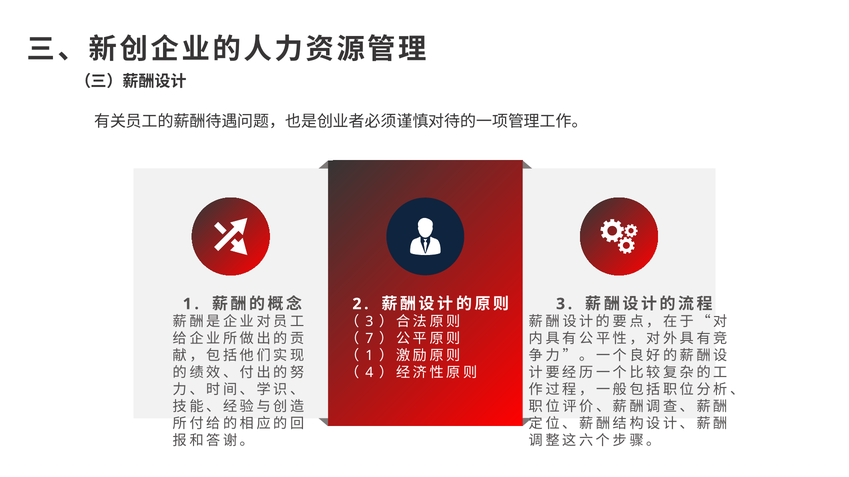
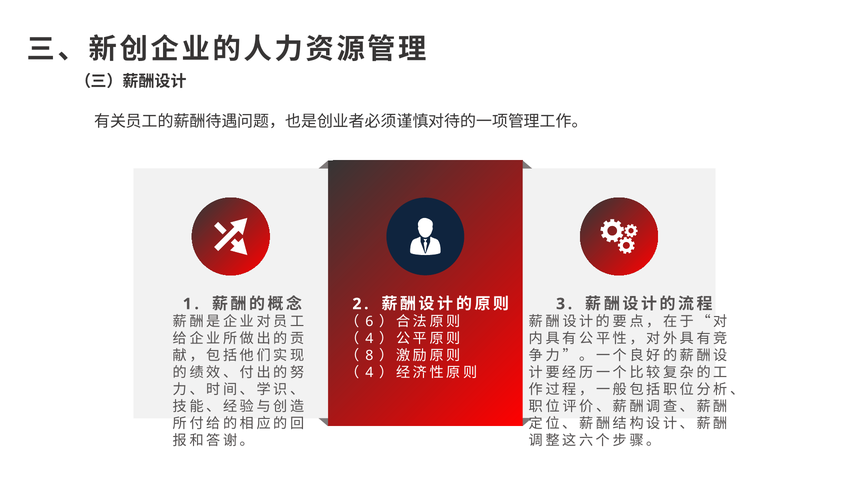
3: 3 -> 6 (369, 322)
7: 7 -> 4 (369, 339)
1: 1 -> 8 (369, 356)
